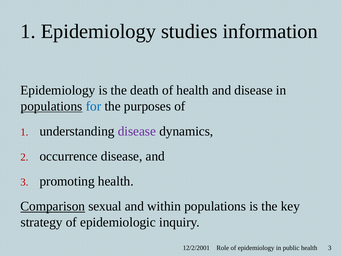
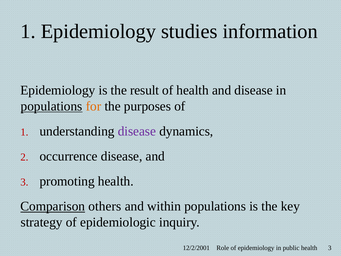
death: death -> result (145, 90)
for colour: blue -> orange (94, 106)
sexual: sexual -> others (105, 206)
